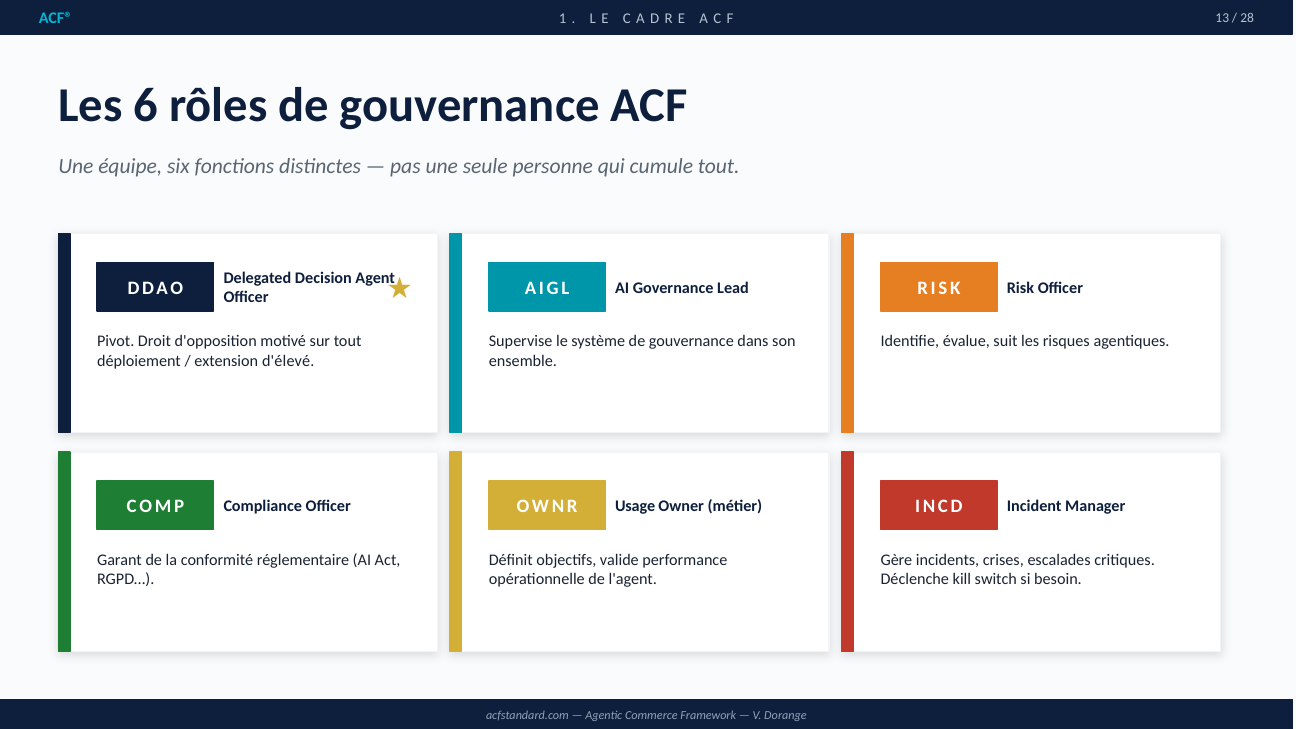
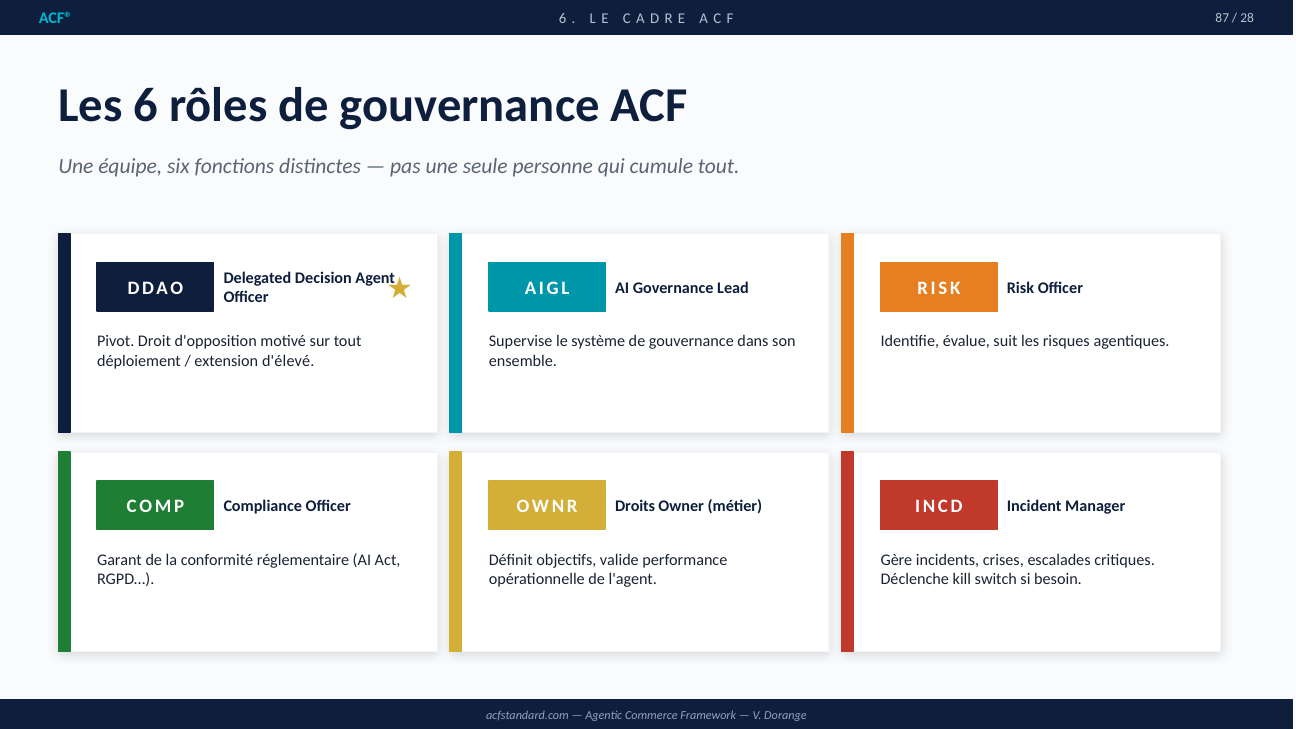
ACF® 1: 1 -> 6 (563, 19)
13: 13 -> 87 (1222, 18)
Usage: Usage -> Droits (635, 507)
